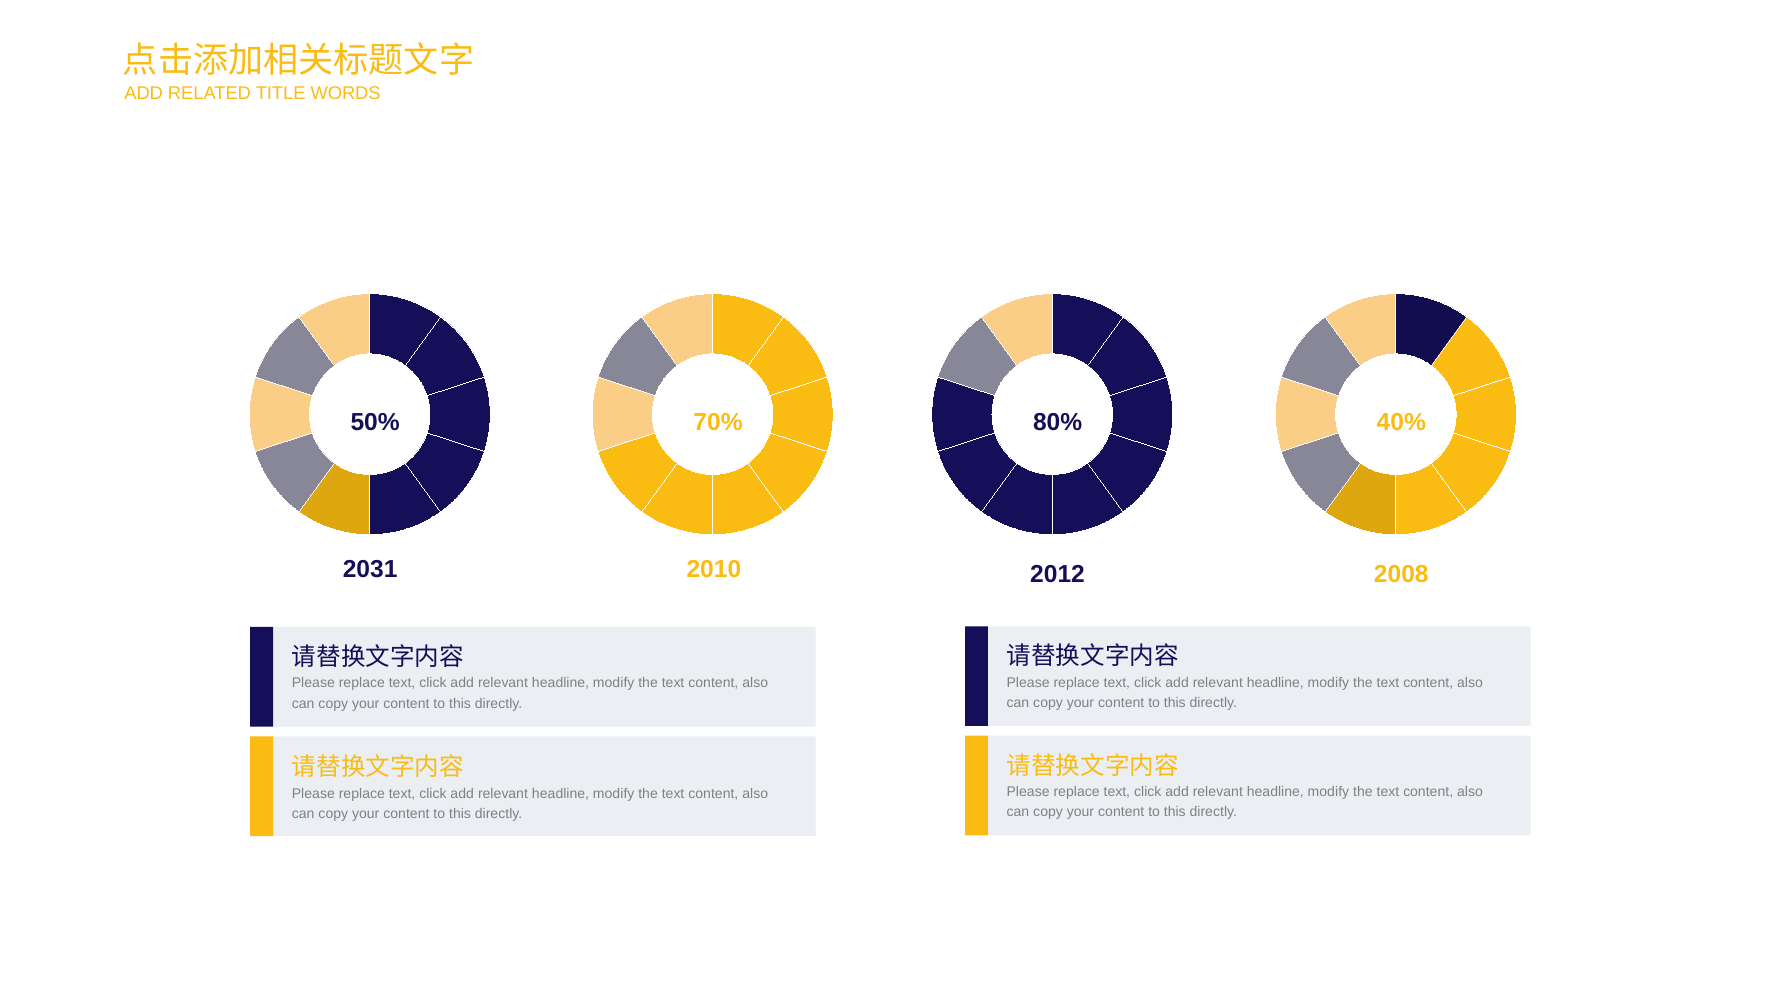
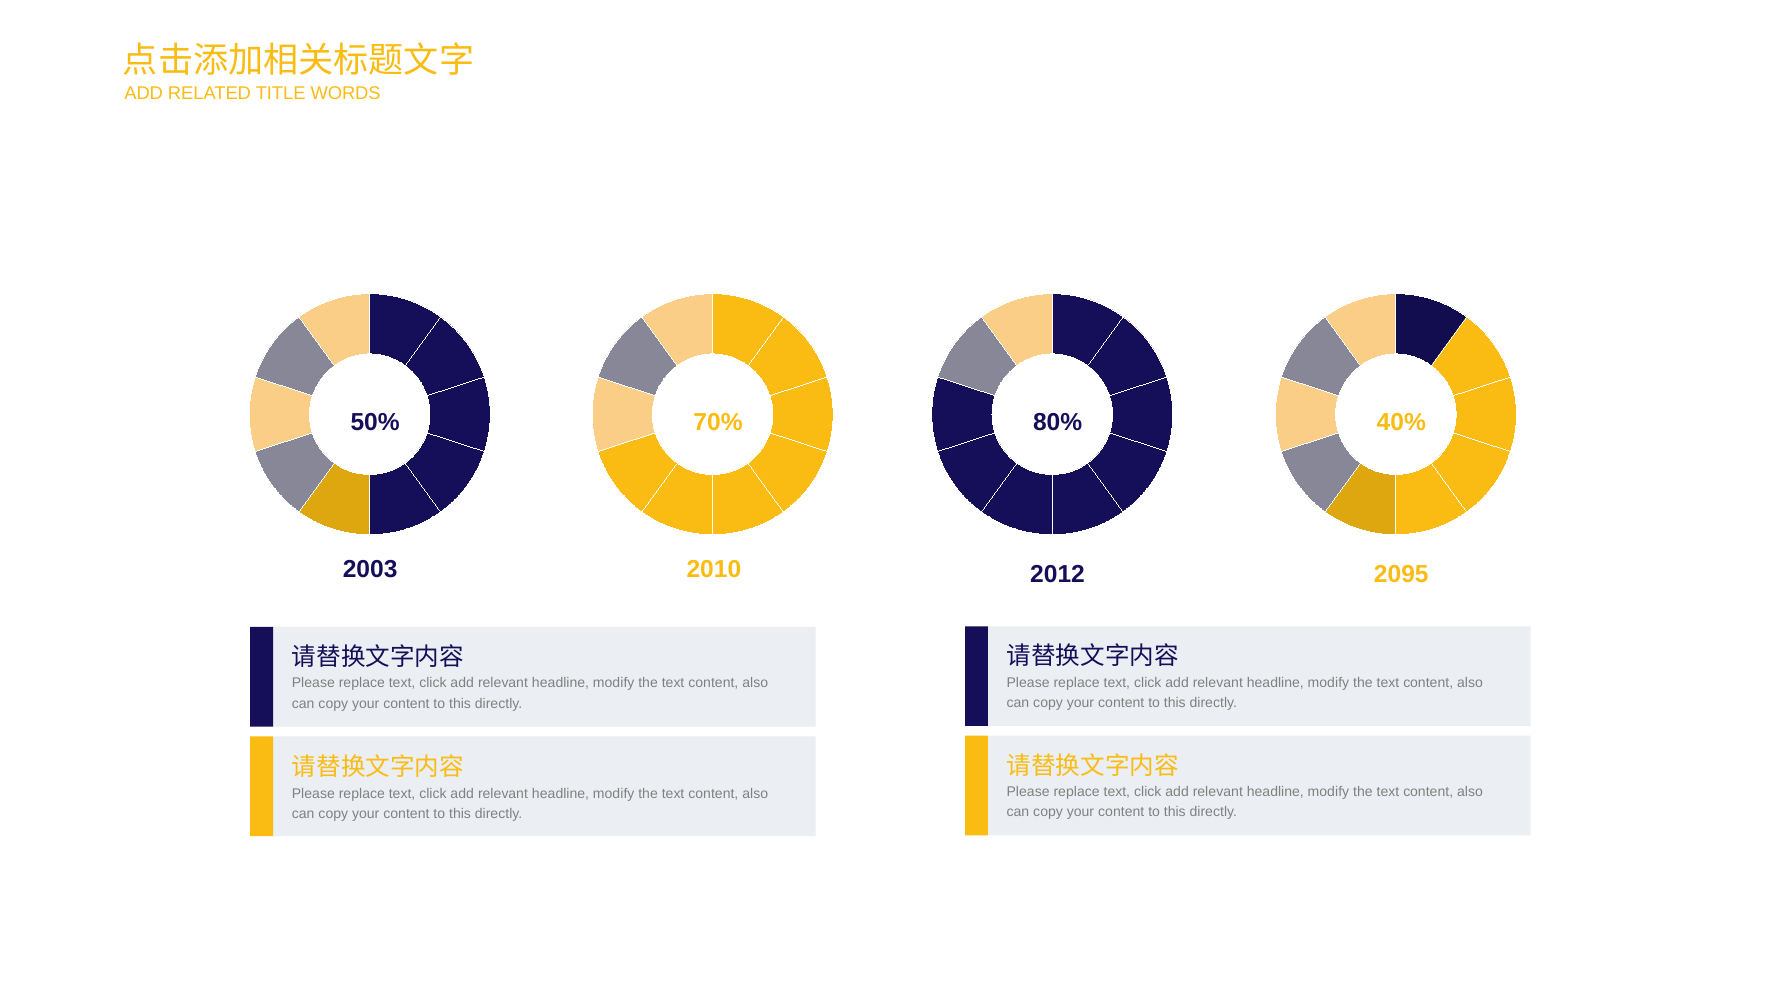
2031: 2031 -> 2003 (370, 570)
2008: 2008 -> 2095 (1401, 574)
